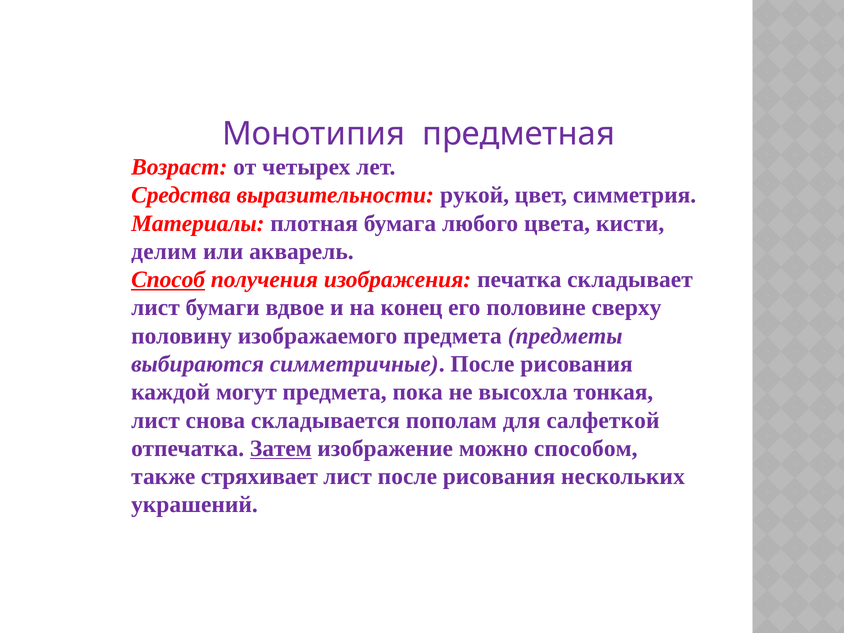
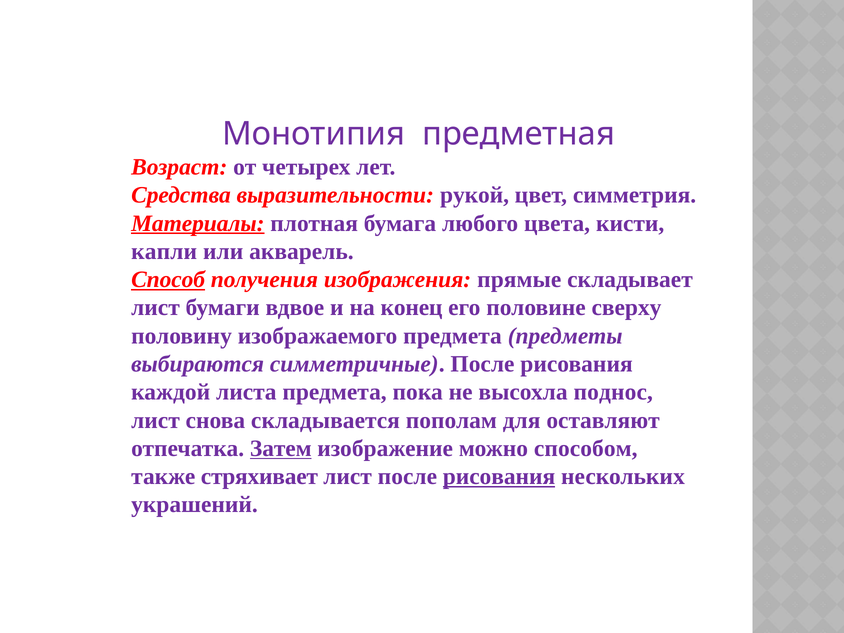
Материалы underline: none -> present (198, 223)
делим: делим -> капли (164, 251)
печатка: печатка -> прямые (519, 280)
могут: могут -> листа (246, 392)
тонкая: тонкая -> поднос (613, 392)
салфеткой: салфеткой -> оставляют (603, 420)
рисования underline: none -> present (499, 477)
